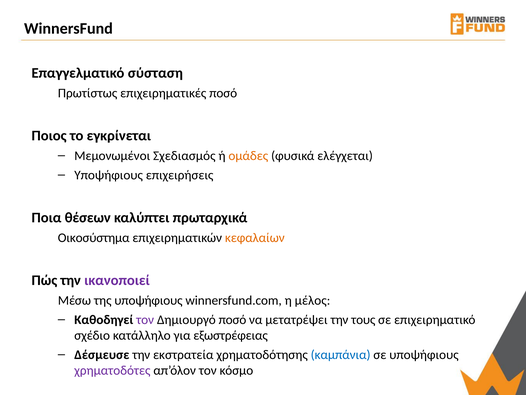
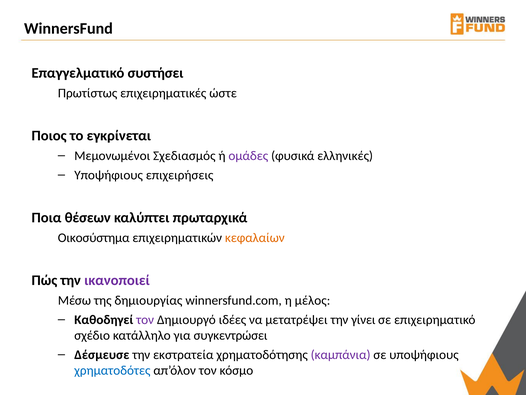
σύσταση: σύσταση -> συστήσει (156, 73)
επιχειρηματικές ποσό: ποσό -> ώστε (223, 93)
ομάδες colour: orange -> purple (248, 156)
ελέγχεται: ελέγχεται -> ελληνικές (345, 156)
της υποψήφιους: υποψήφιους -> δημιουργίας (148, 300)
Δημιουργό ποσό: ποσό -> ιδέες (232, 319)
τους: τους -> γίνει (363, 319)
εξωστρέφειας: εξωστρέφειας -> συγκεντρώσει (231, 335)
καμπάνια colour: blue -> purple (341, 354)
χρηματοδότες colour: purple -> blue (112, 370)
